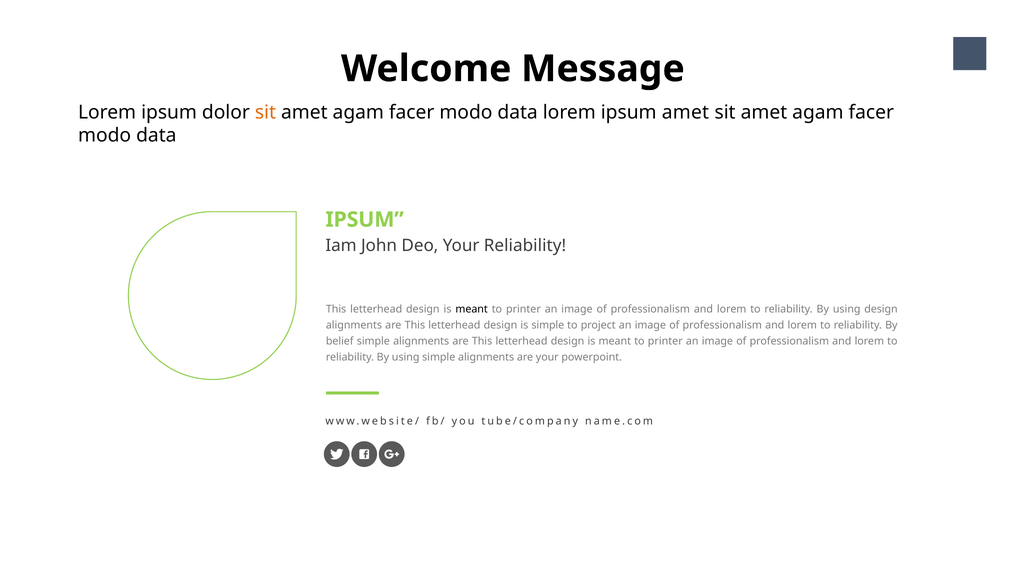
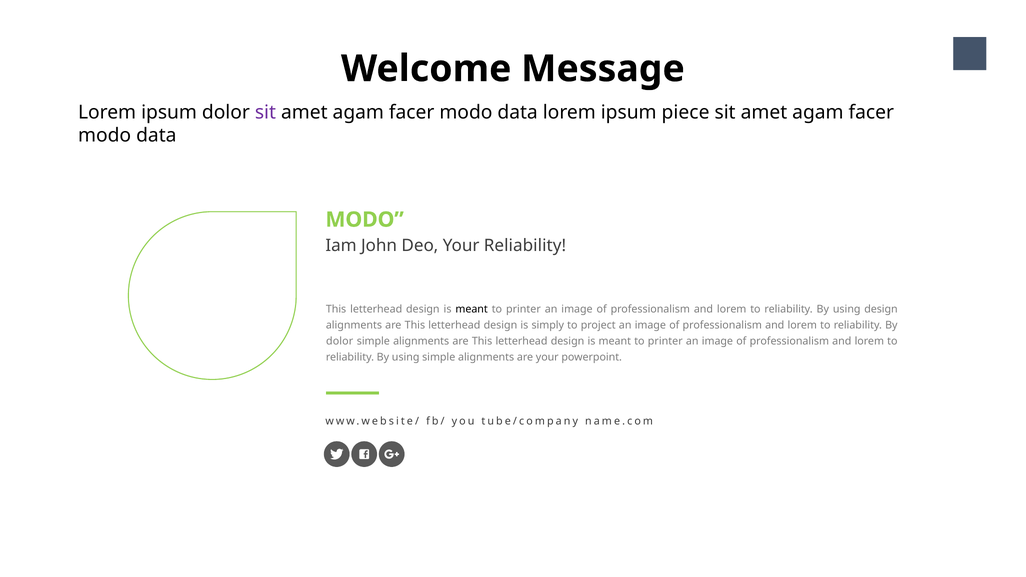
sit colour: orange -> purple (265, 112)
ipsum amet: amet -> piece (686, 112)
IPSUM: IPSUM -> MODO (365, 220)
is simple: simple -> simply (548, 325)
belief: belief -> dolor (340, 341)
